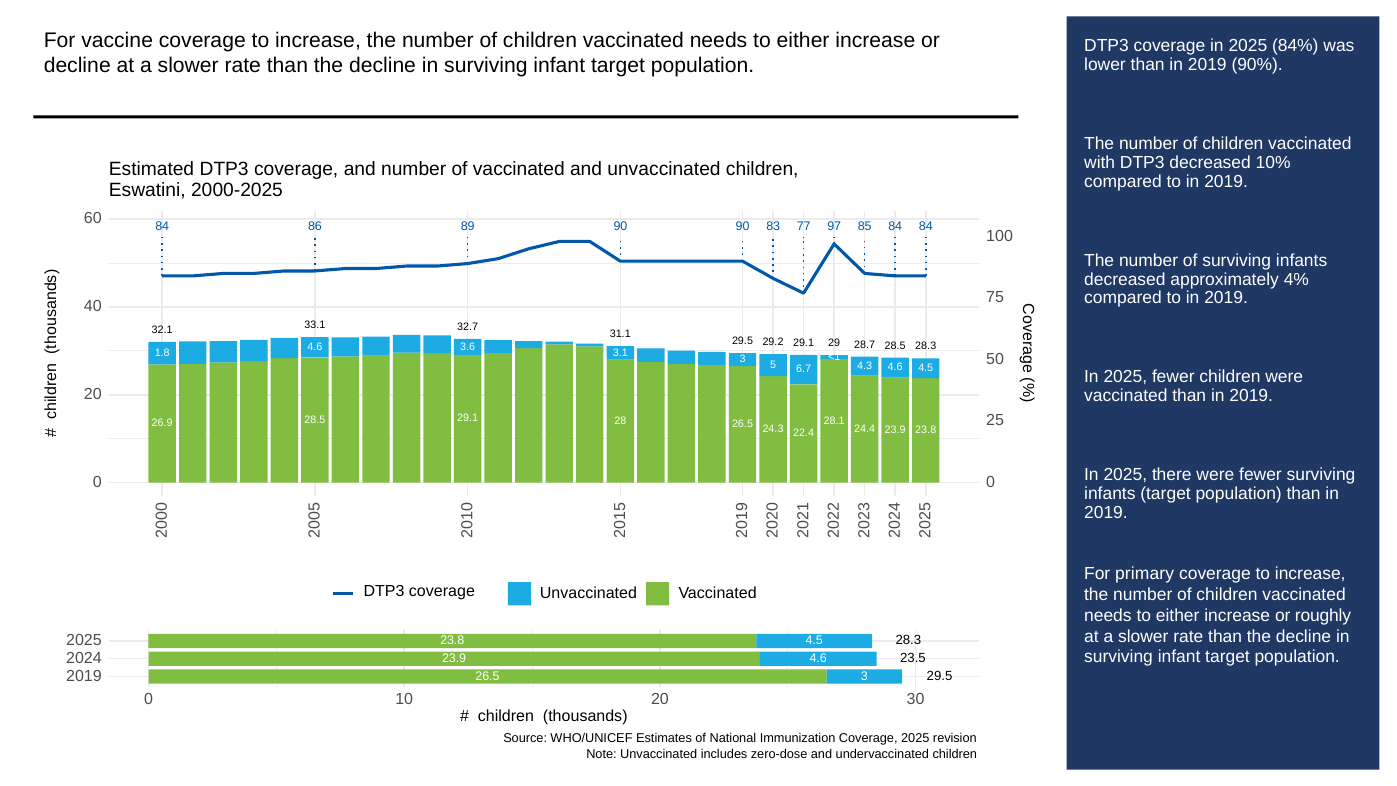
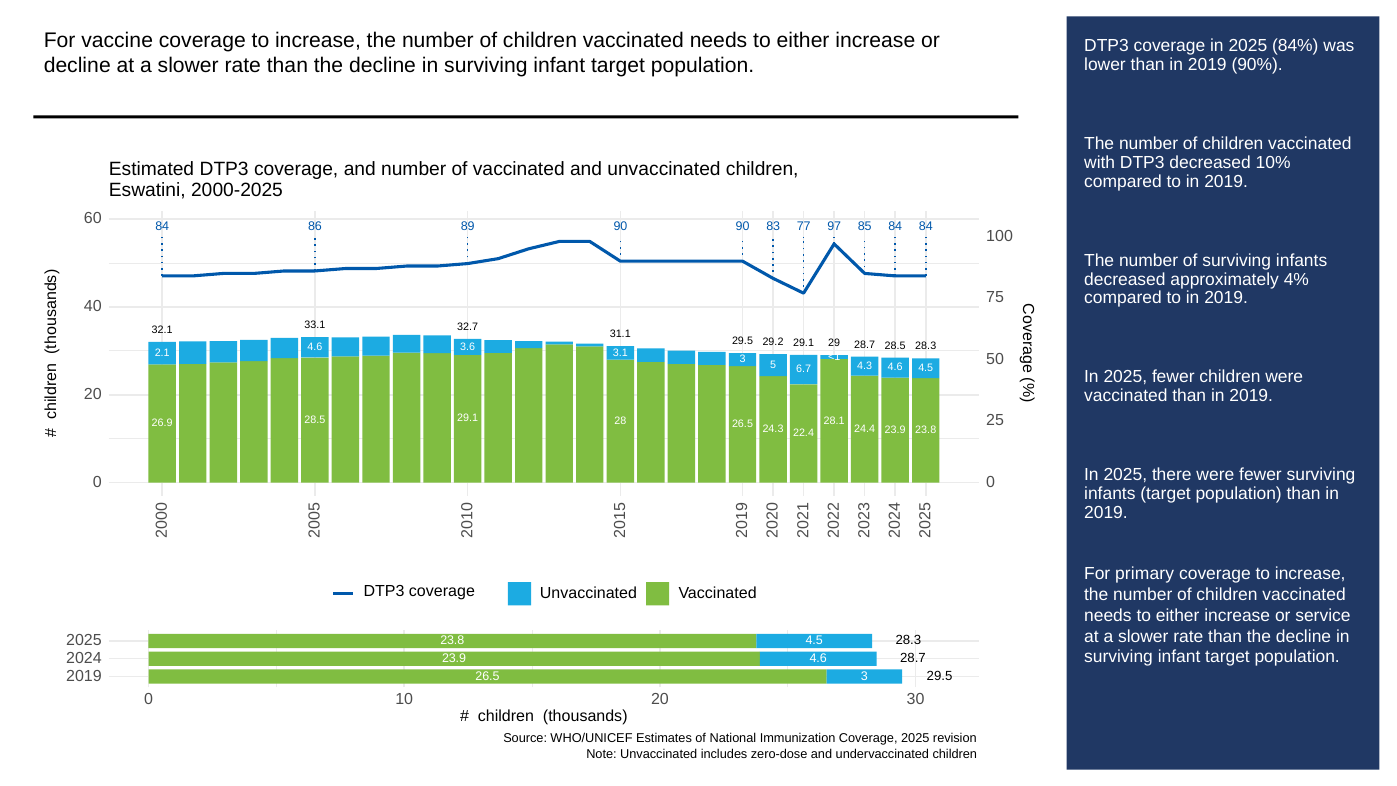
1.8: 1.8 -> 2.1 (162, 353)
roughly: roughly -> service (1323, 615)
23.5: 23.5 -> 28.7 (913, 658)
